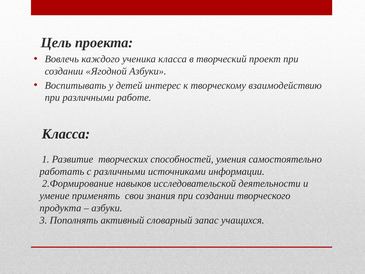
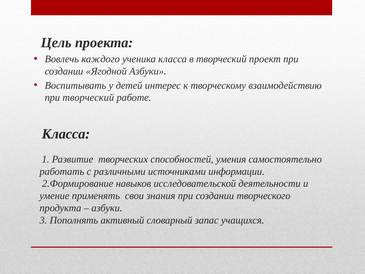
при различными: различными -> творческий (88, 98)
